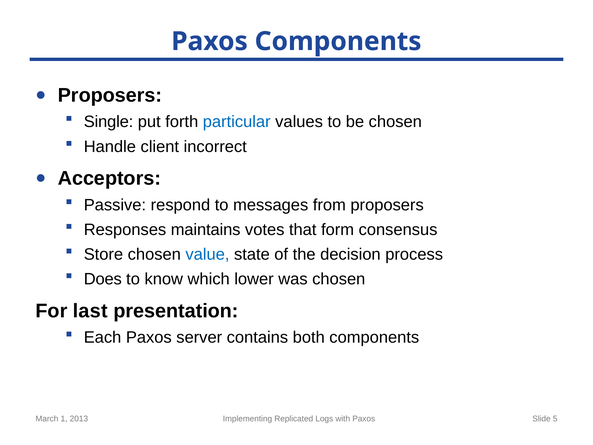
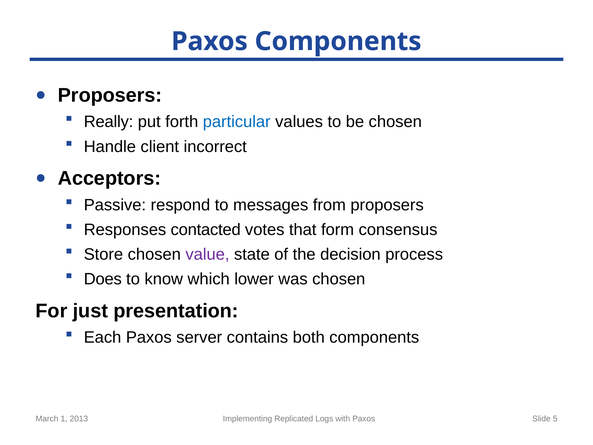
Single: Single -> Really (109, 122)
maintains: maintains -> contacted (206, 230)
value colour: blue -> purple (207, 254)
last: last -> just (90, 311)
